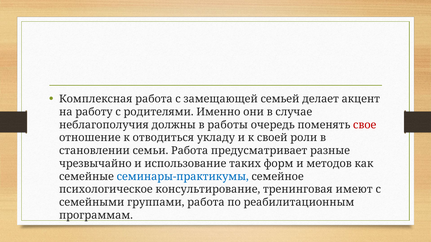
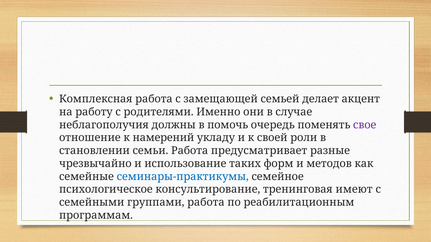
работы: работы -> помочь (228, 125)
свое colour: red -> purple (365, 125)
отводиться: отводиться -> намерений (163, 138)
